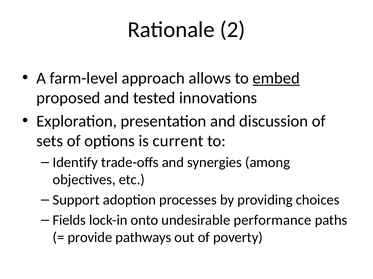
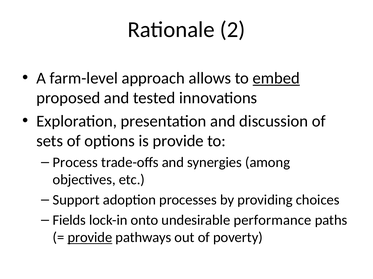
is current: current -> provide (178, 141)
Identify: Identify -> Process (75, 163)
provide underline: none -> present (90, 238)
